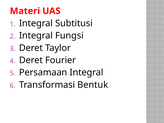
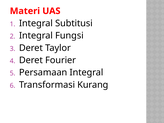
Bentuk: Bentuk -> Kurang (93, 85)
